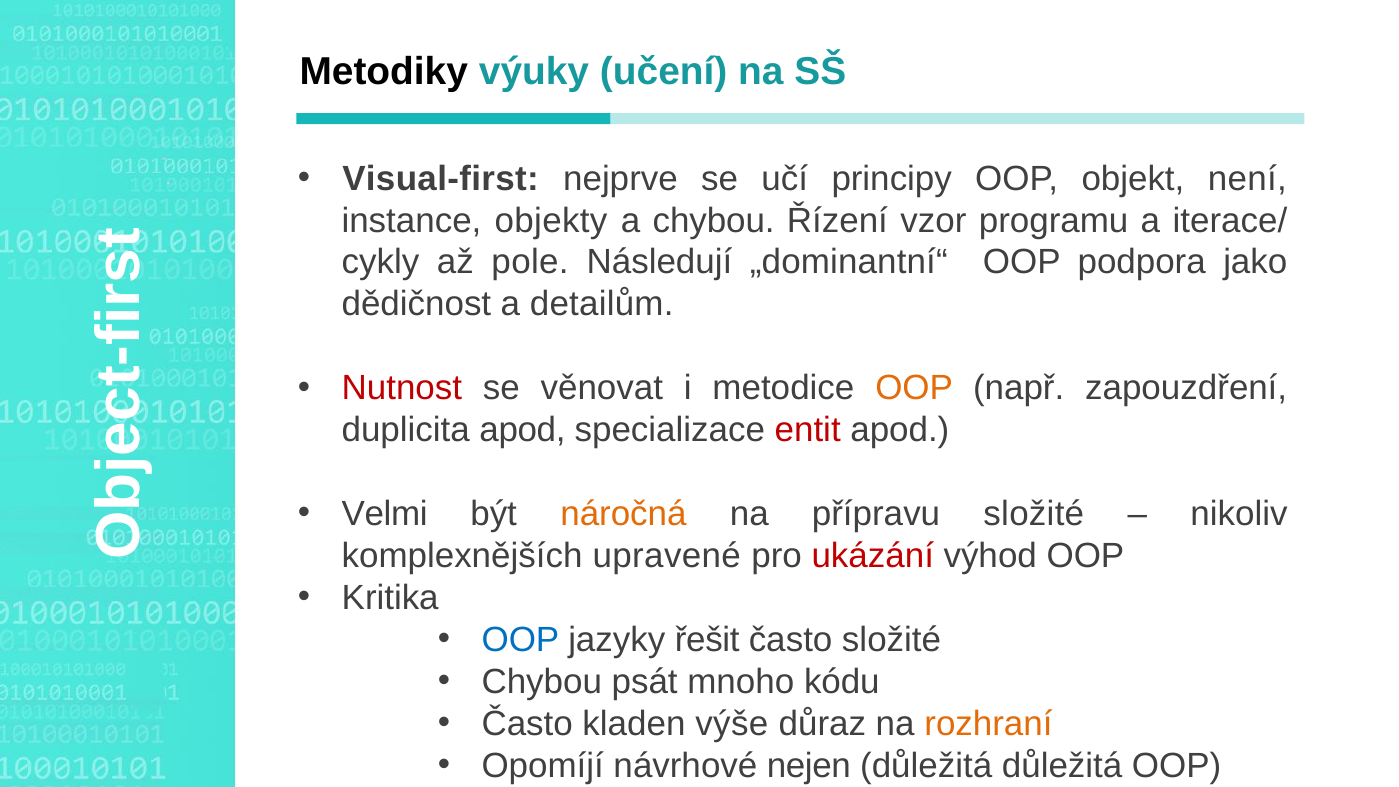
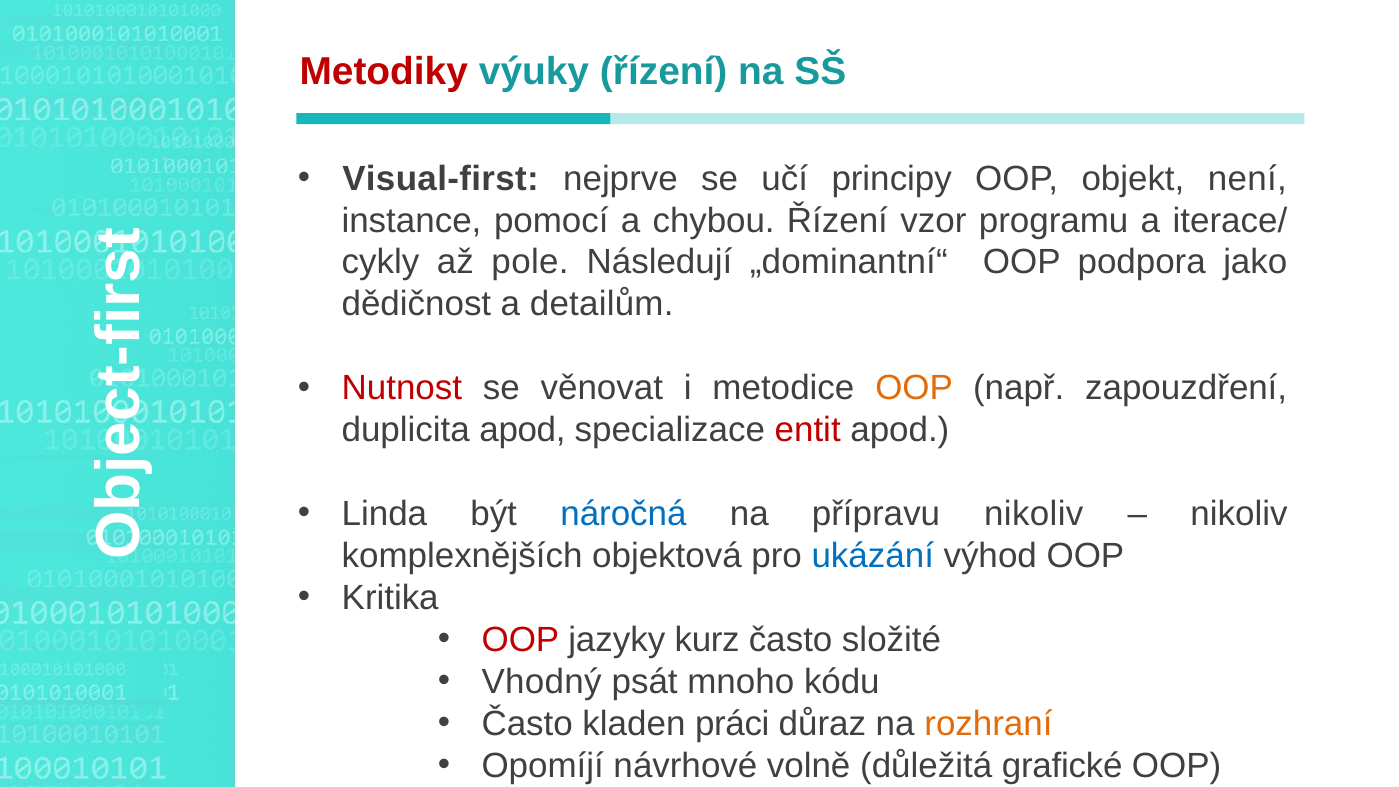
Metodiky colour: black -> red (384, 72)
výuky učení: učení -> řízení (664, 72)
objekty: objekty -> pomocí (551, 220)
Velmi: Velmi -> Linda (384, 514)
náročná colour: orange -> blue (623, 514)
přípravu složité: složité -> nikoliv (1034, 514)
upravené: upravené -> objektová (667, 556)
ukázání colour: red -> blue (873, 556)
OOP colour: blue -> red (520, 640)
řešit: řešit -> kurz (707, 640)
Chybou: Chybou -> Vhodný (542, 682)
výše: výše -> práci (732, 724)
nejen: nejen -> volně (809, 766)
důležitá důležitá: důležitá -> grafické (1062, 766)
